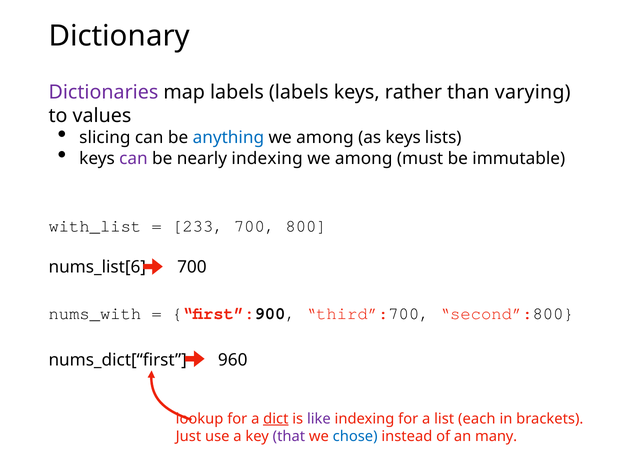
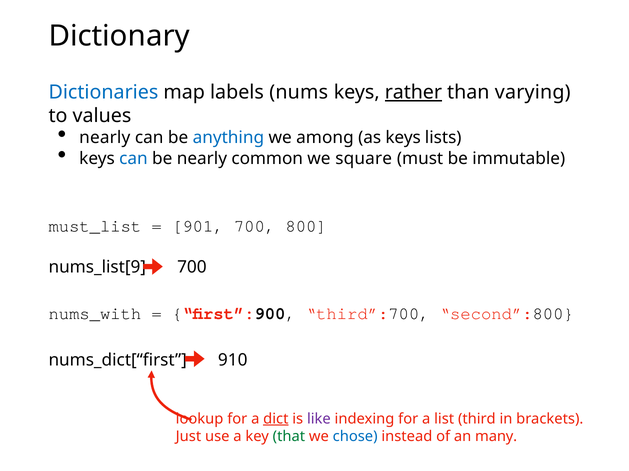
Dictionaries colour: purple -> blue (103, 92)
labels labels: labels -> nums (299, 92)
rather underline: none -> present (413, 92)
slicing: slicing -> nearly (105, 138)
can colour: purple -> blue (133, 159)
nearly indexing: indexing -> common (267, 159)
among: among -> square (364, 159)
with_list: with_list -> must_list (95, 226)
233: 233 -> 901 (198, 226)
nums_list[6: nums_list[6 -> nums_list[9 (97, 268)
960: 960 -> 910 (233, 361)
each: each -> third (477, 419)
that colour: purple -> green (289, 437)
